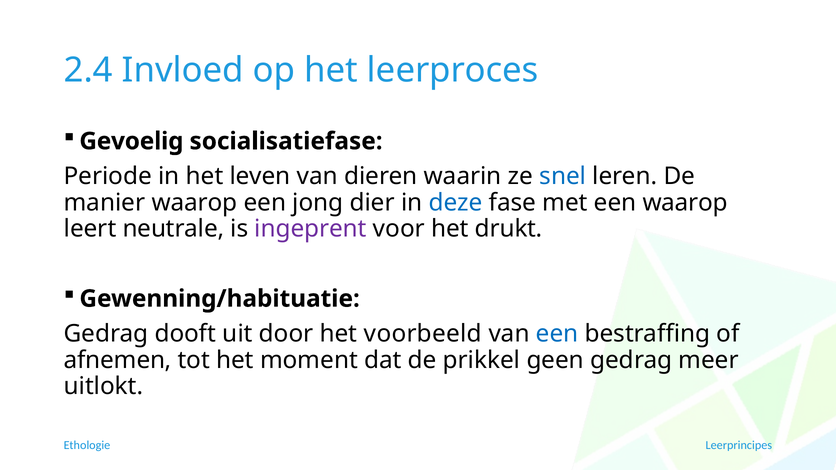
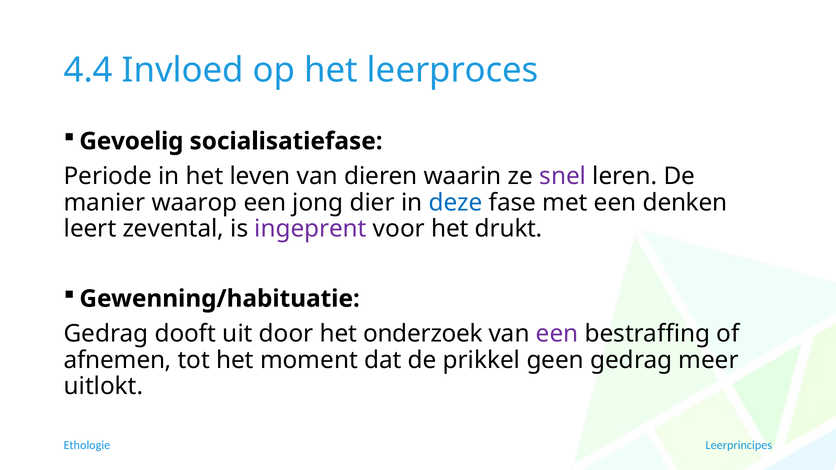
2.4: 2.4 -> 4.4 (88, 70)
snel colour: blue -> purple (563, 176)
een waarop: waarop -> denken (685, 203)
neutrale: neutrale -> zevental (173, 229)
voorbeeld: voorbeeld -> onderzoek (423, 334)
een colour: blue -> purple (557, 334)
